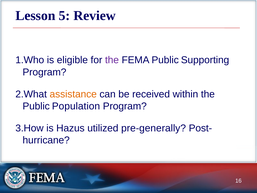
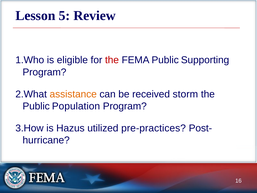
the colour: purple -> red (112, 60)
within: within -> storm (185, 94)
pre-generally: pre-generally -> pre-practices (154, 128)
